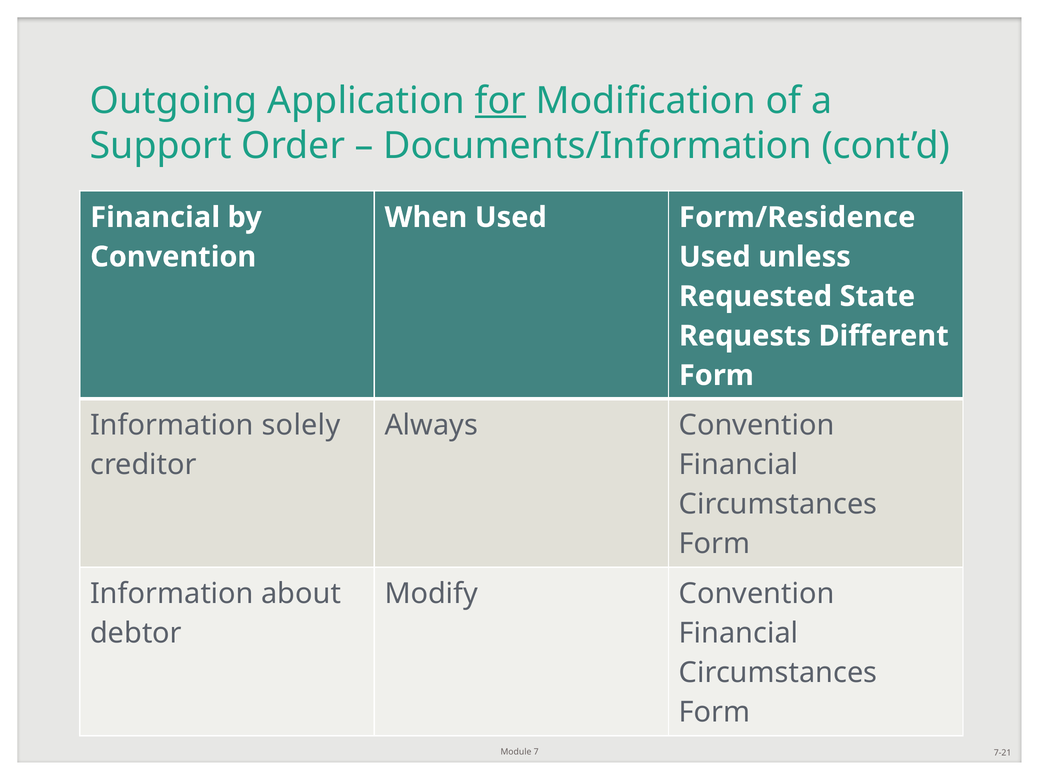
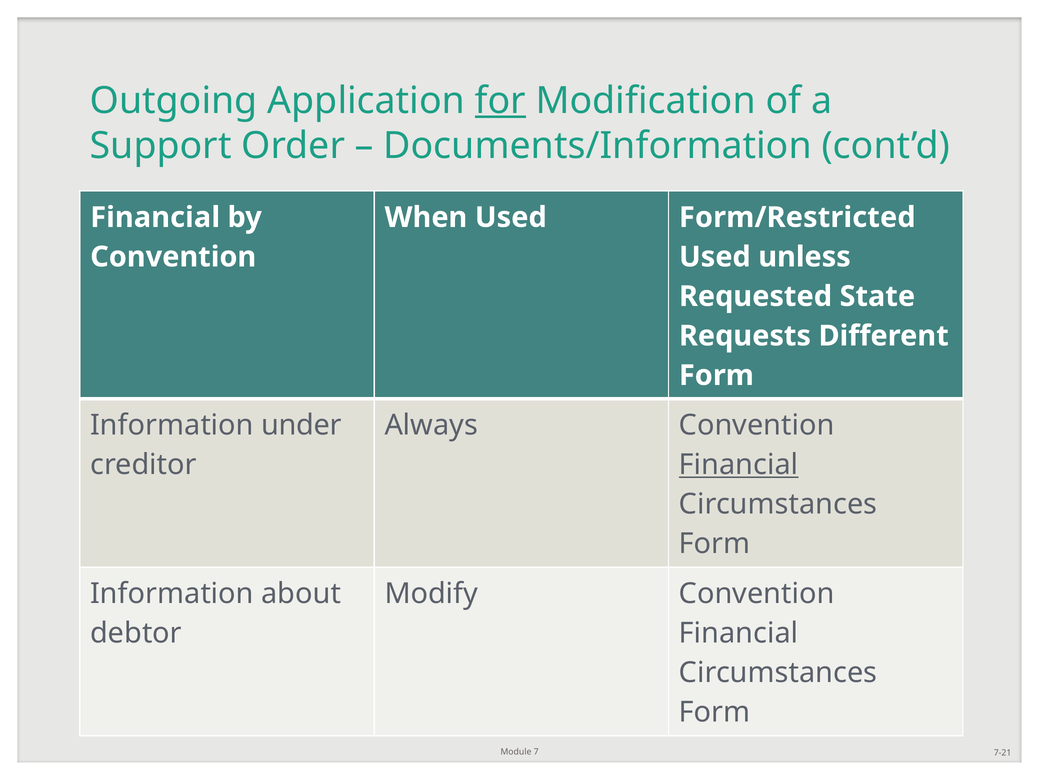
Form/Residence: Form/Residence -> Form/Restricted (797, 217)
solely: solely -> under (301, 425)
Financial underline: none -> present (739, 464)
